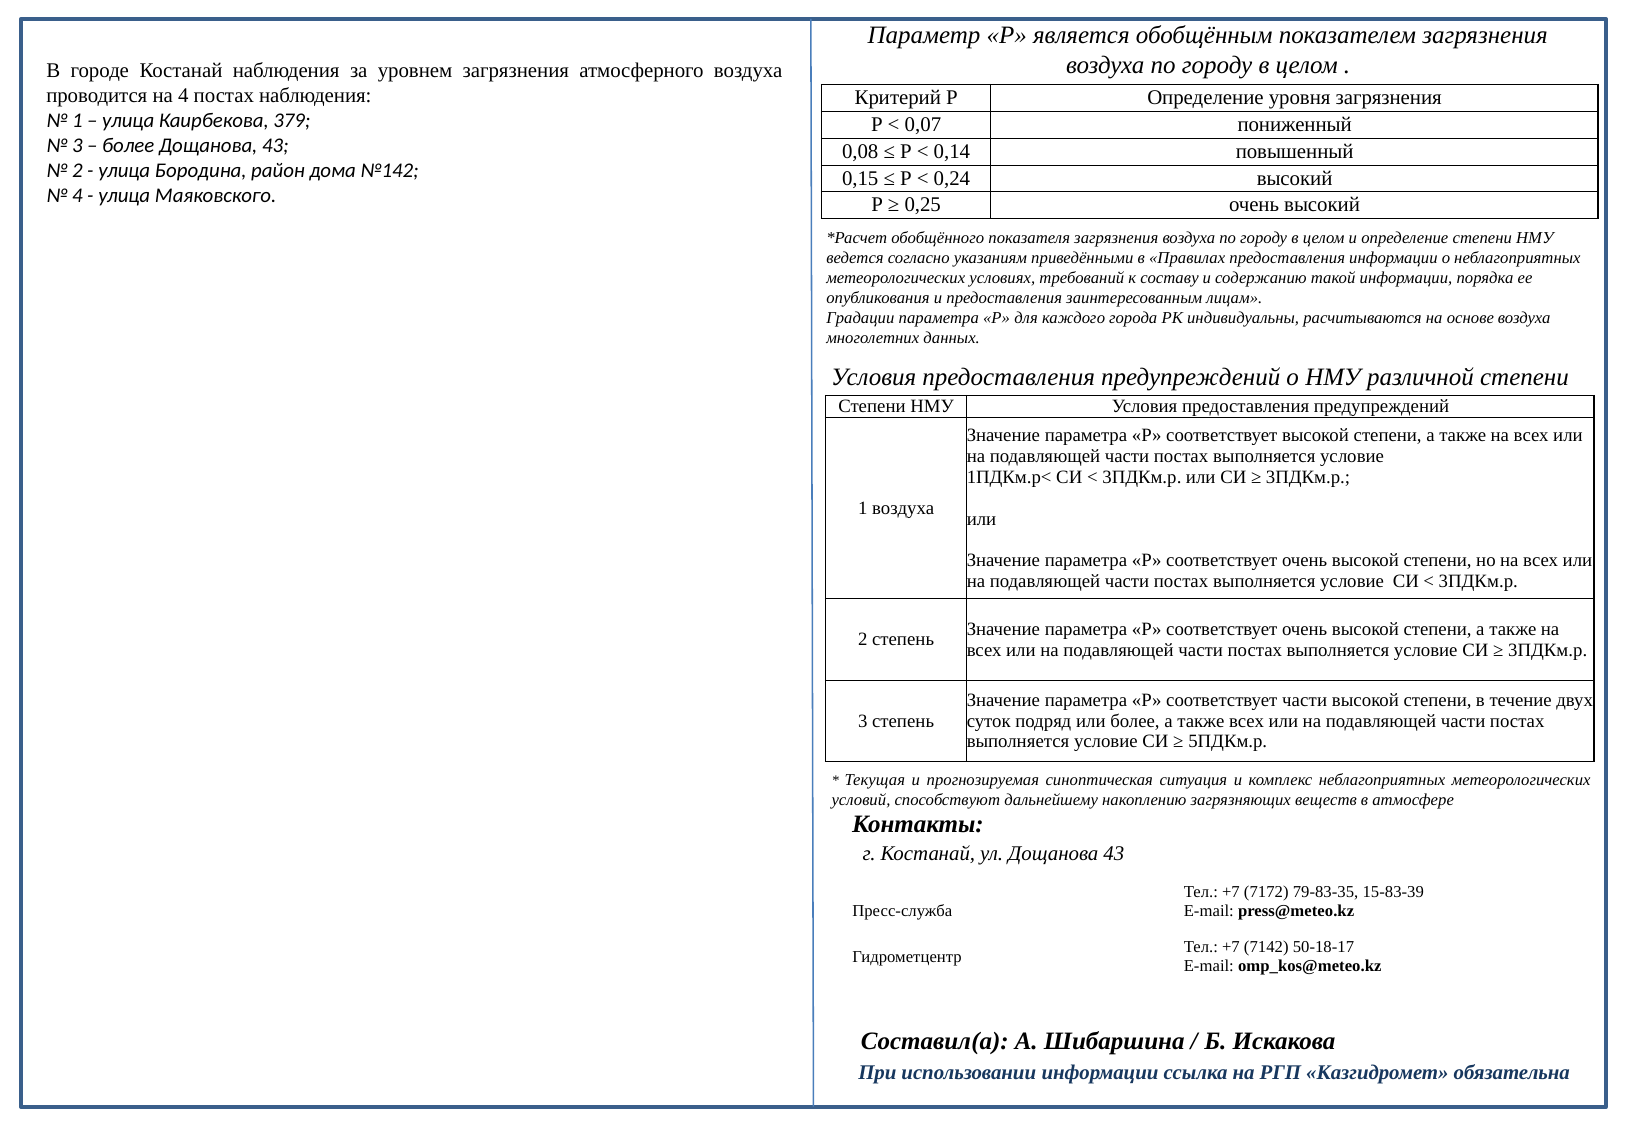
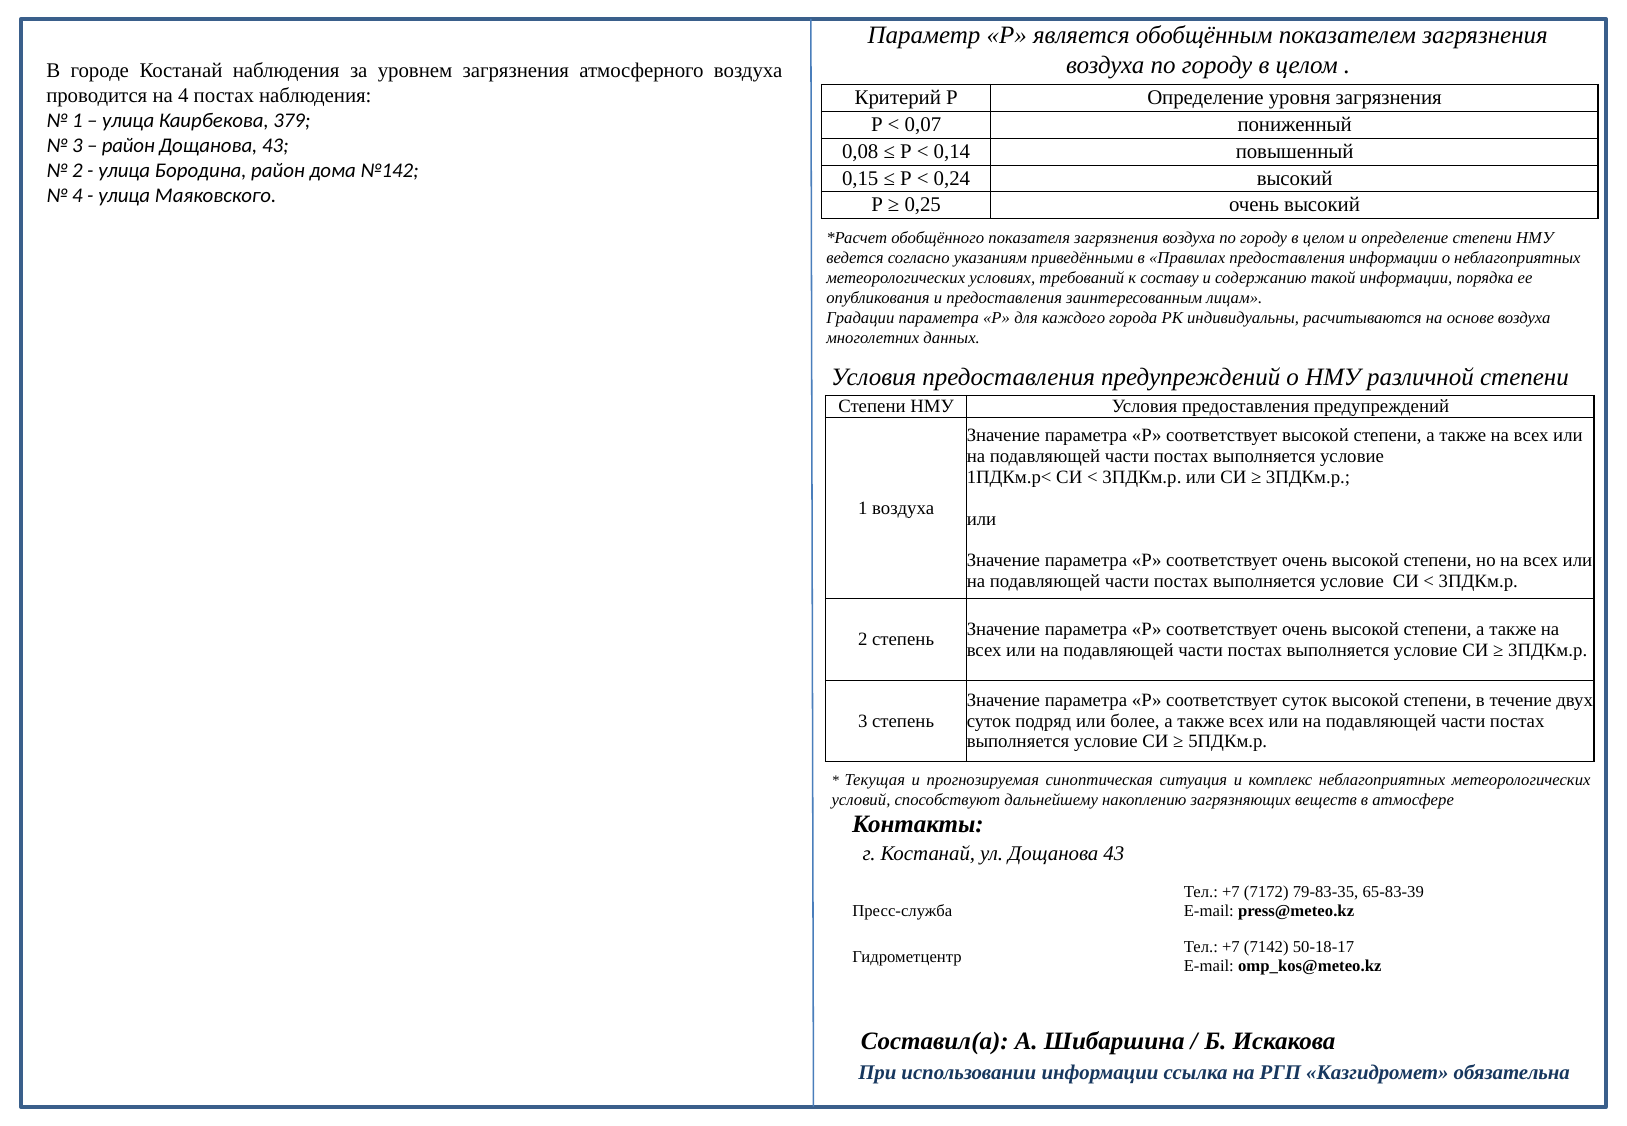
более: более -> район (128, 145)
соответствует части: части -> суток (1305, 700)
15-83-39: 15-83-39 -> 65-83-39 (1393, 893)
